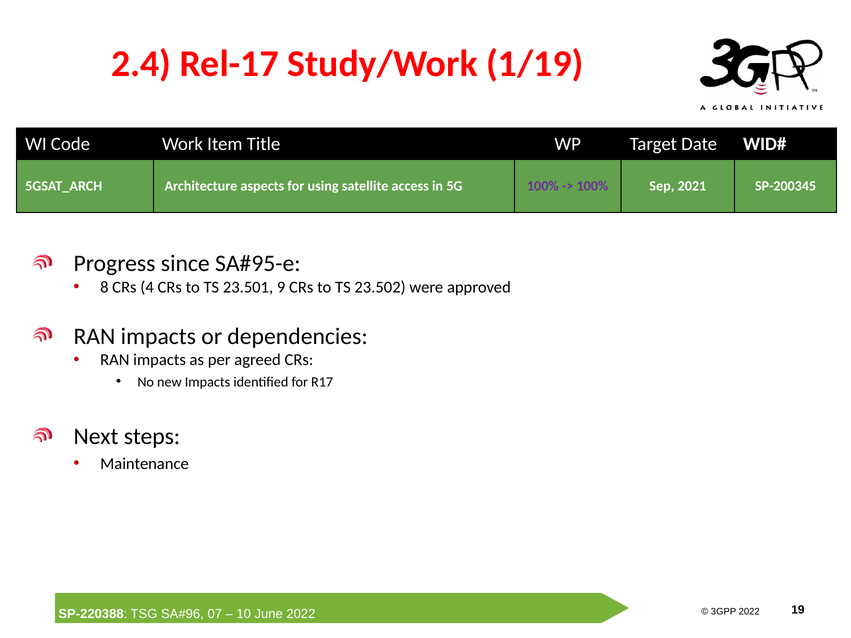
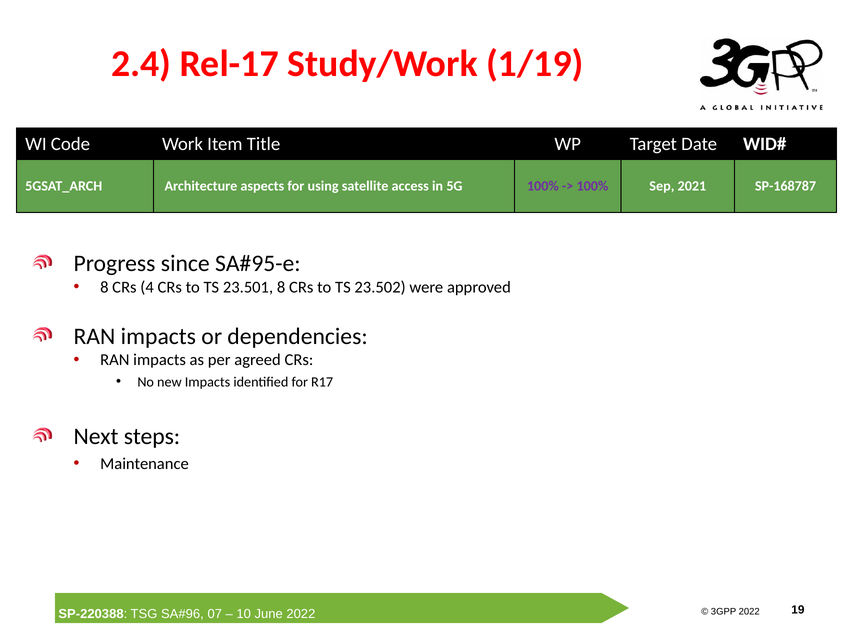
SP-200345: SP-200345 -> SP-168787 (786, 186)
23.501 9: 9 -> 8 (281, 287)
